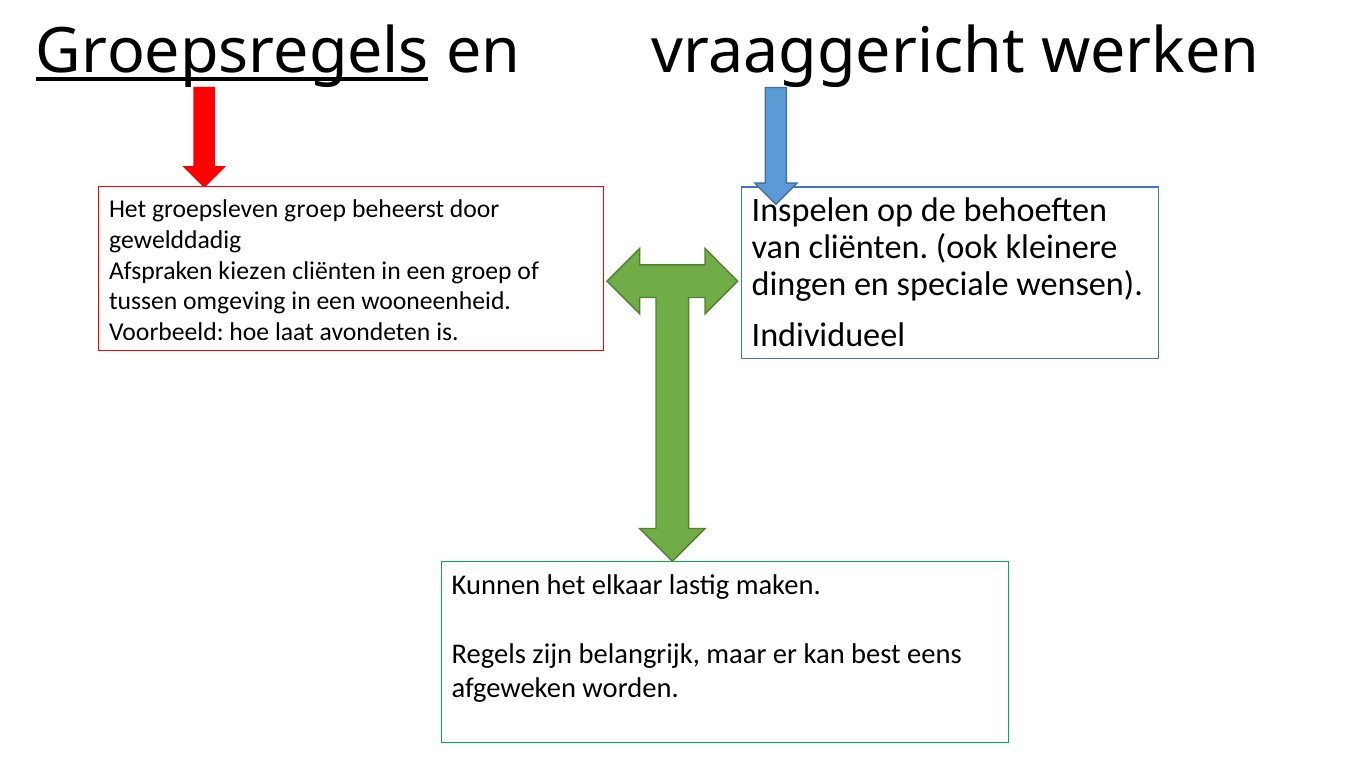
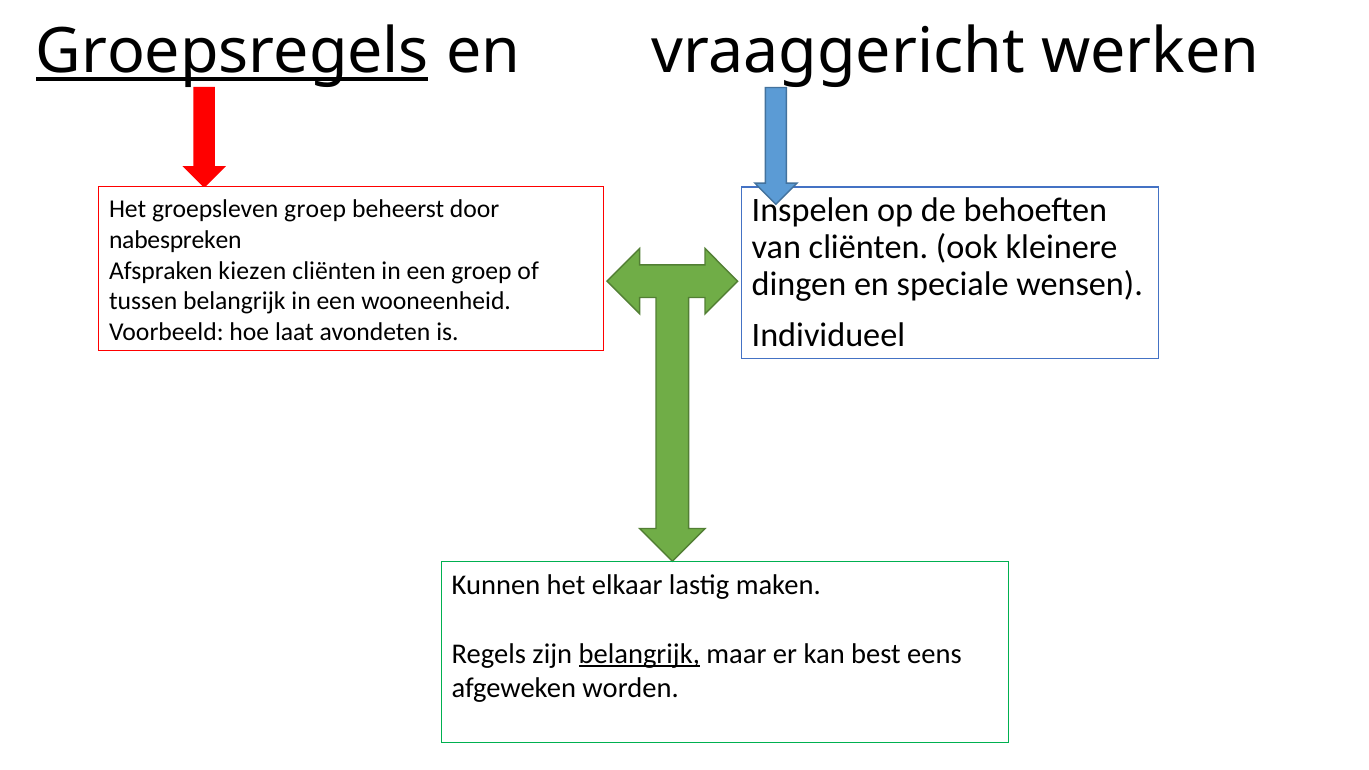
gewelddadig: gewelddadig -> nabespreken (175, 240)
tussen omgeving: omgeving -> belangrijk (234, 301)
belangrijk underline: none -> present (639, 654)
